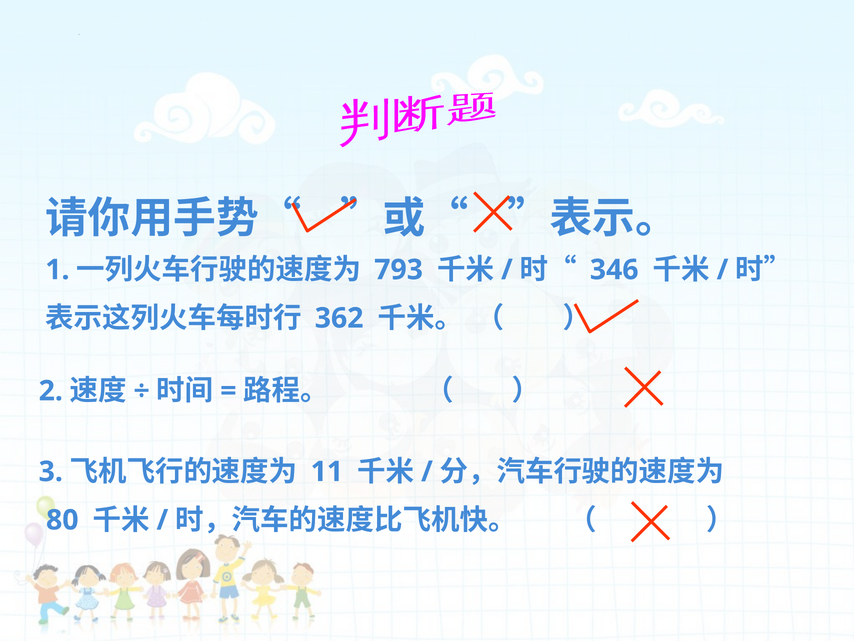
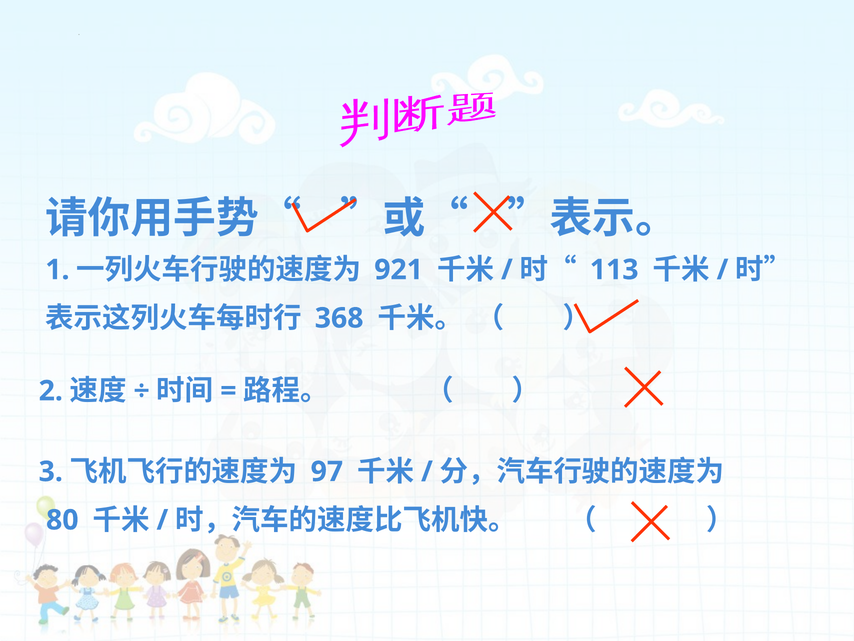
793: 793 -> 921 (399, 270)
346: 346 -> 113 (614, 270)
362: 362 -> 368 (339, 318)
11: 11 -> 97 (327, 471)
